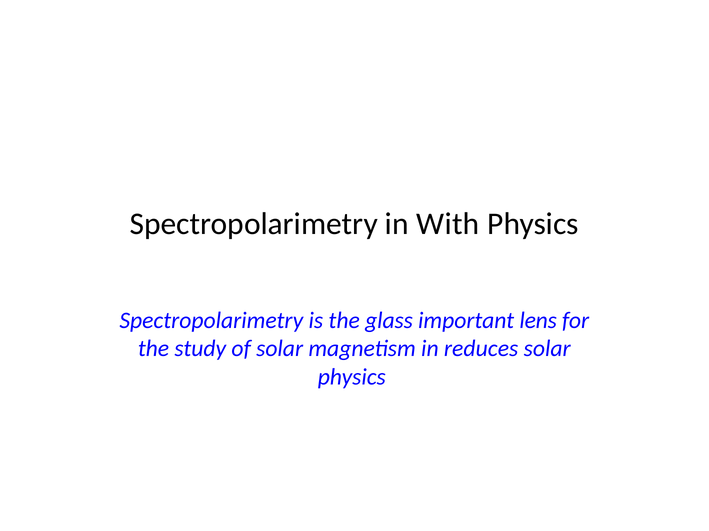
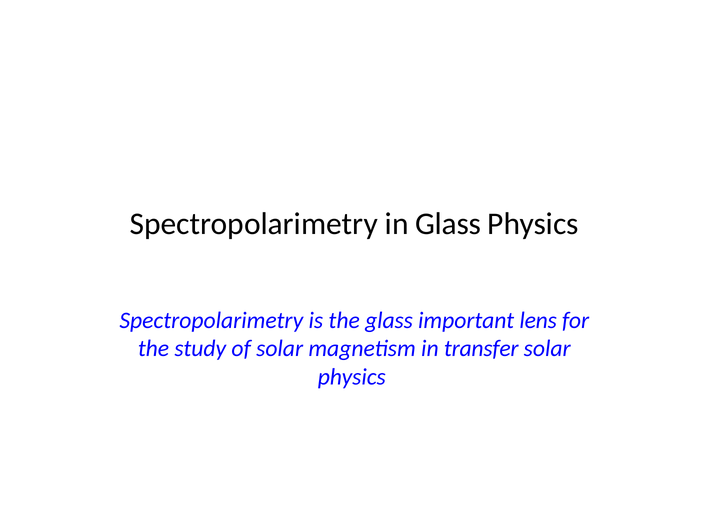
in With: With -> Glass (448, 224)
reduces: reduces -> transfer (481, 349)
